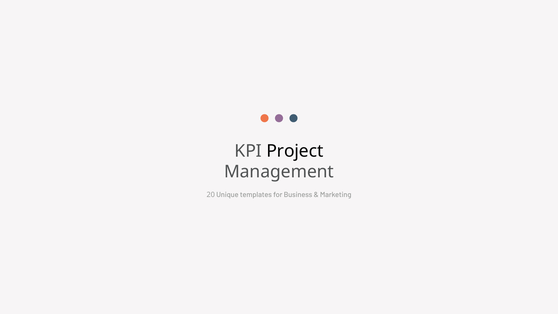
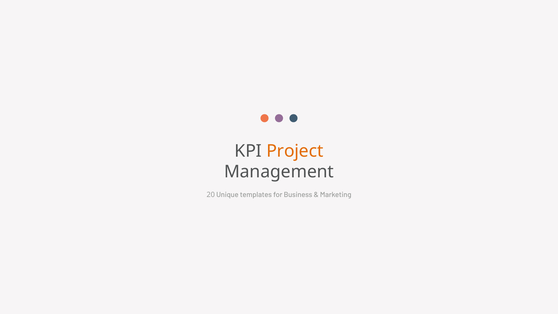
Project colour: black -> orange (295, 151)
